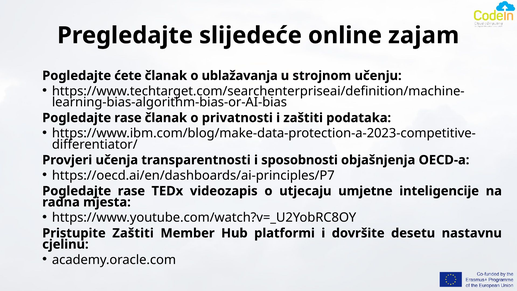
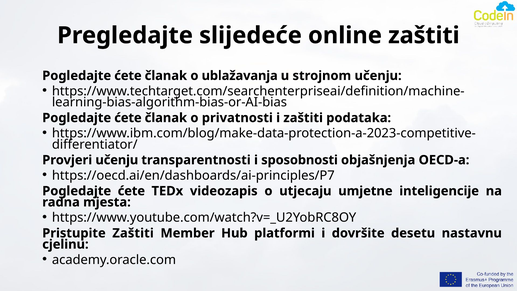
online zajam: zajam -> zaštiti (424, 35)
rase: rase -> ćete (128, 118)
Provjeri učenja: učenja -> učenju (117, 160)
rase: rase -> ćete (131, 191)
